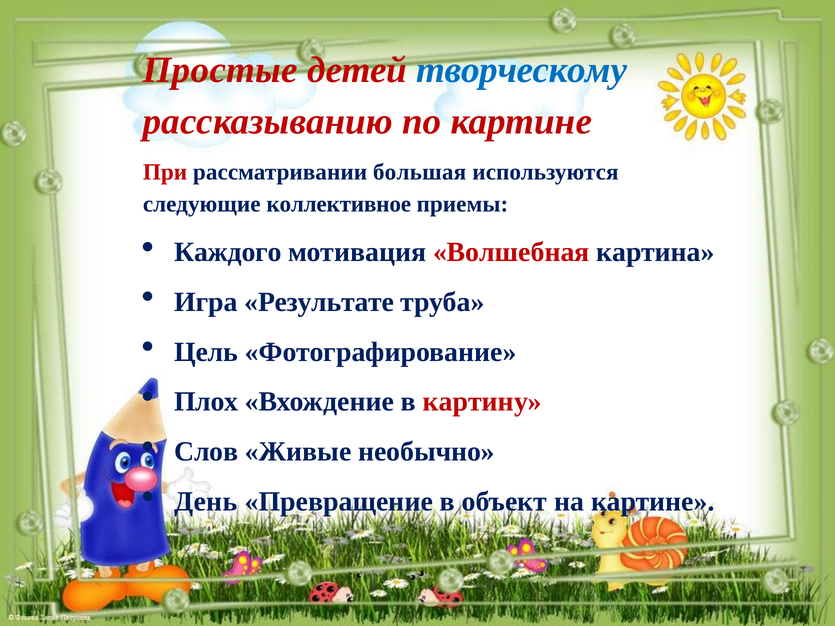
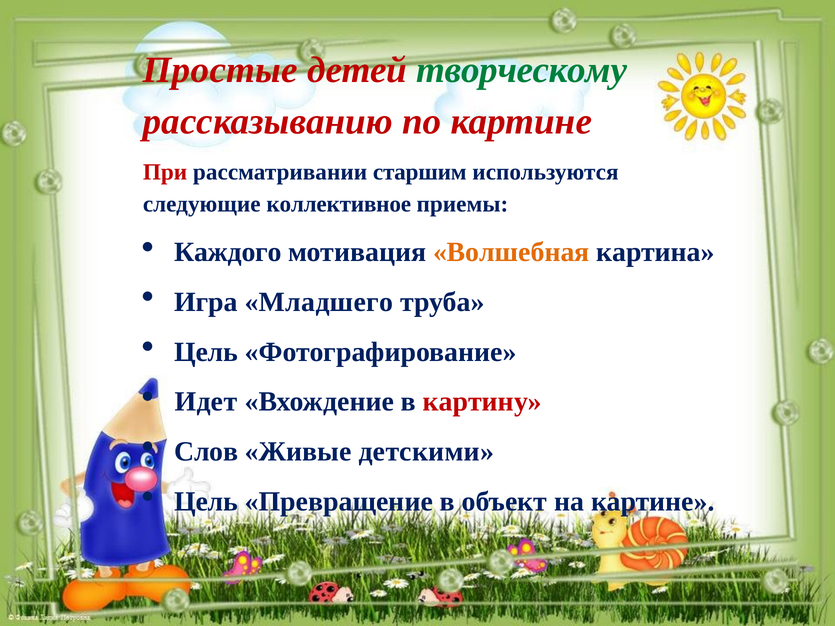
творческому colour: blue -> green (522, 70)
большая: большая -> старшим (420, 172)
Волшебная colour: red -> orange (511, 252)
Результате: Результате -> Младшего (319, 302)
Плох: Плох -> Идет (206, 402)
необычно: необычно -> детскими (426, 452)
День: День -> Цель (206, 502)
